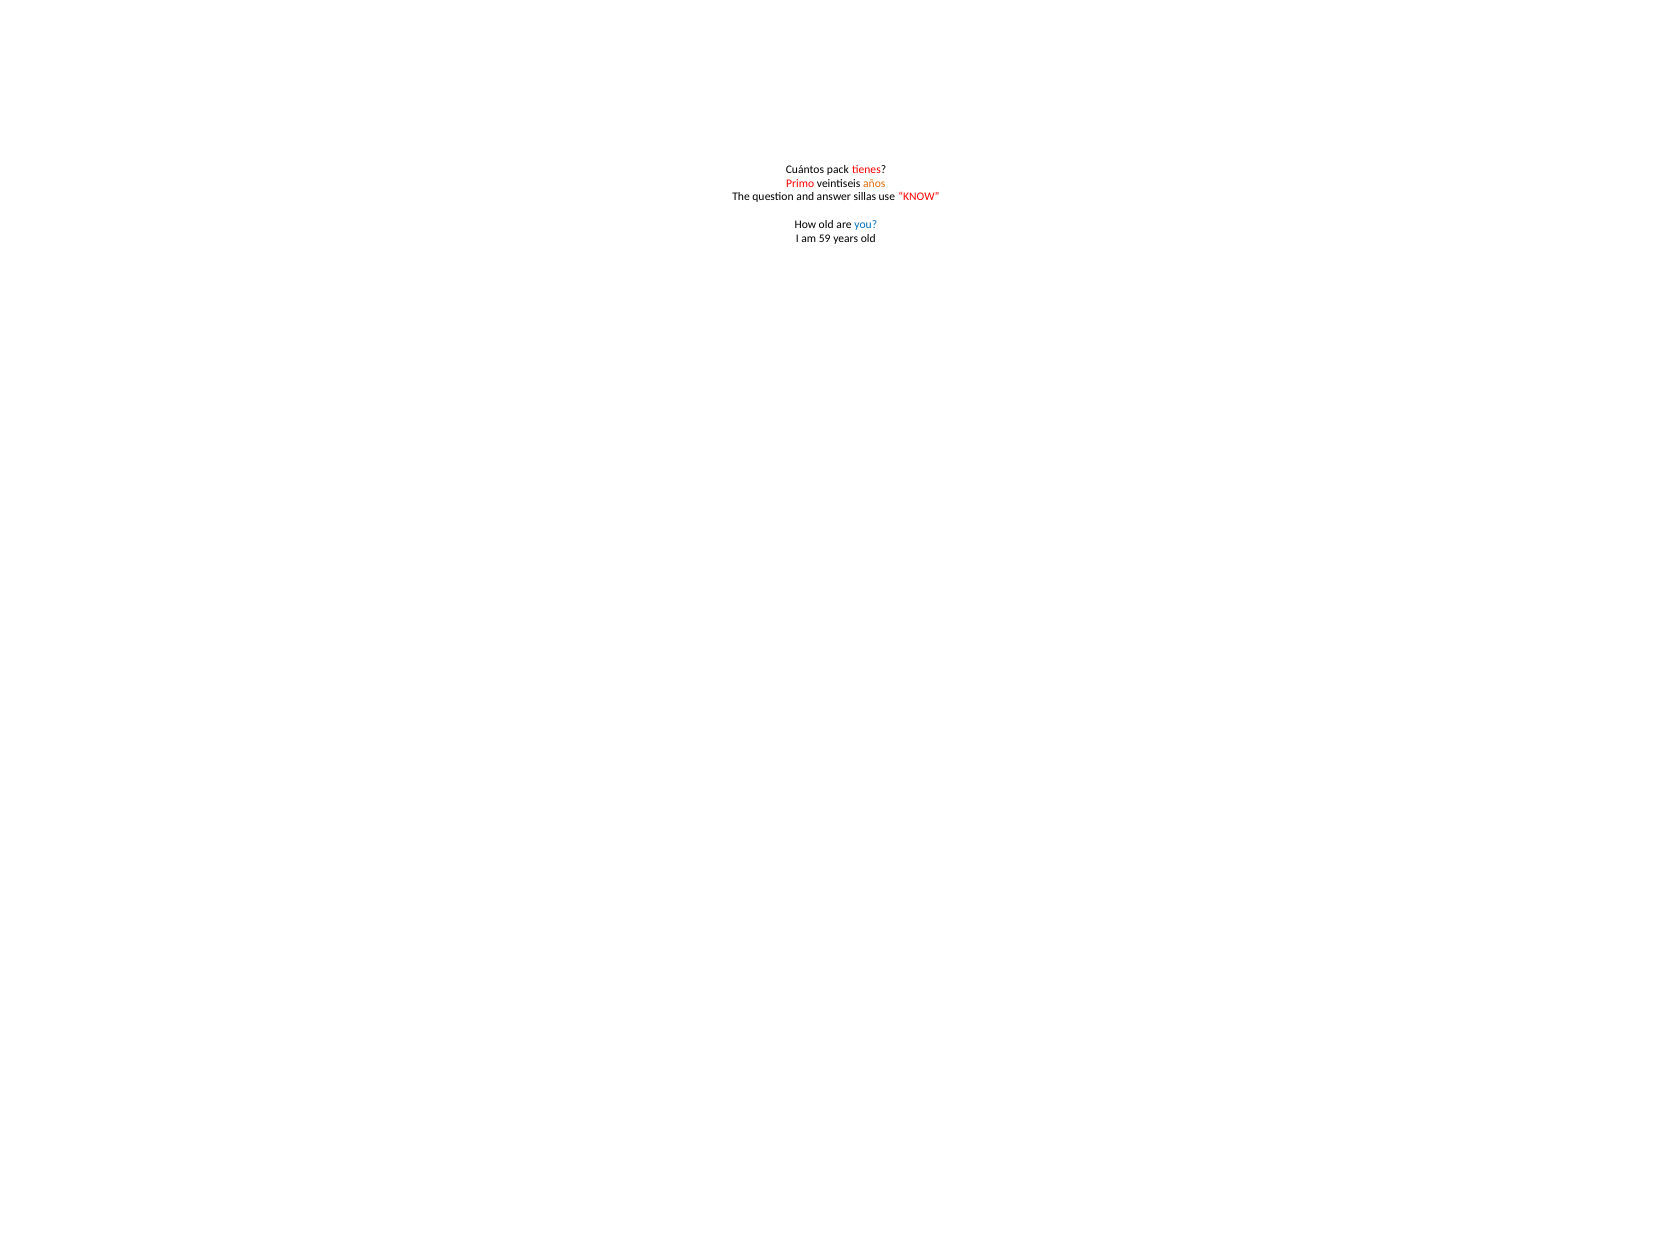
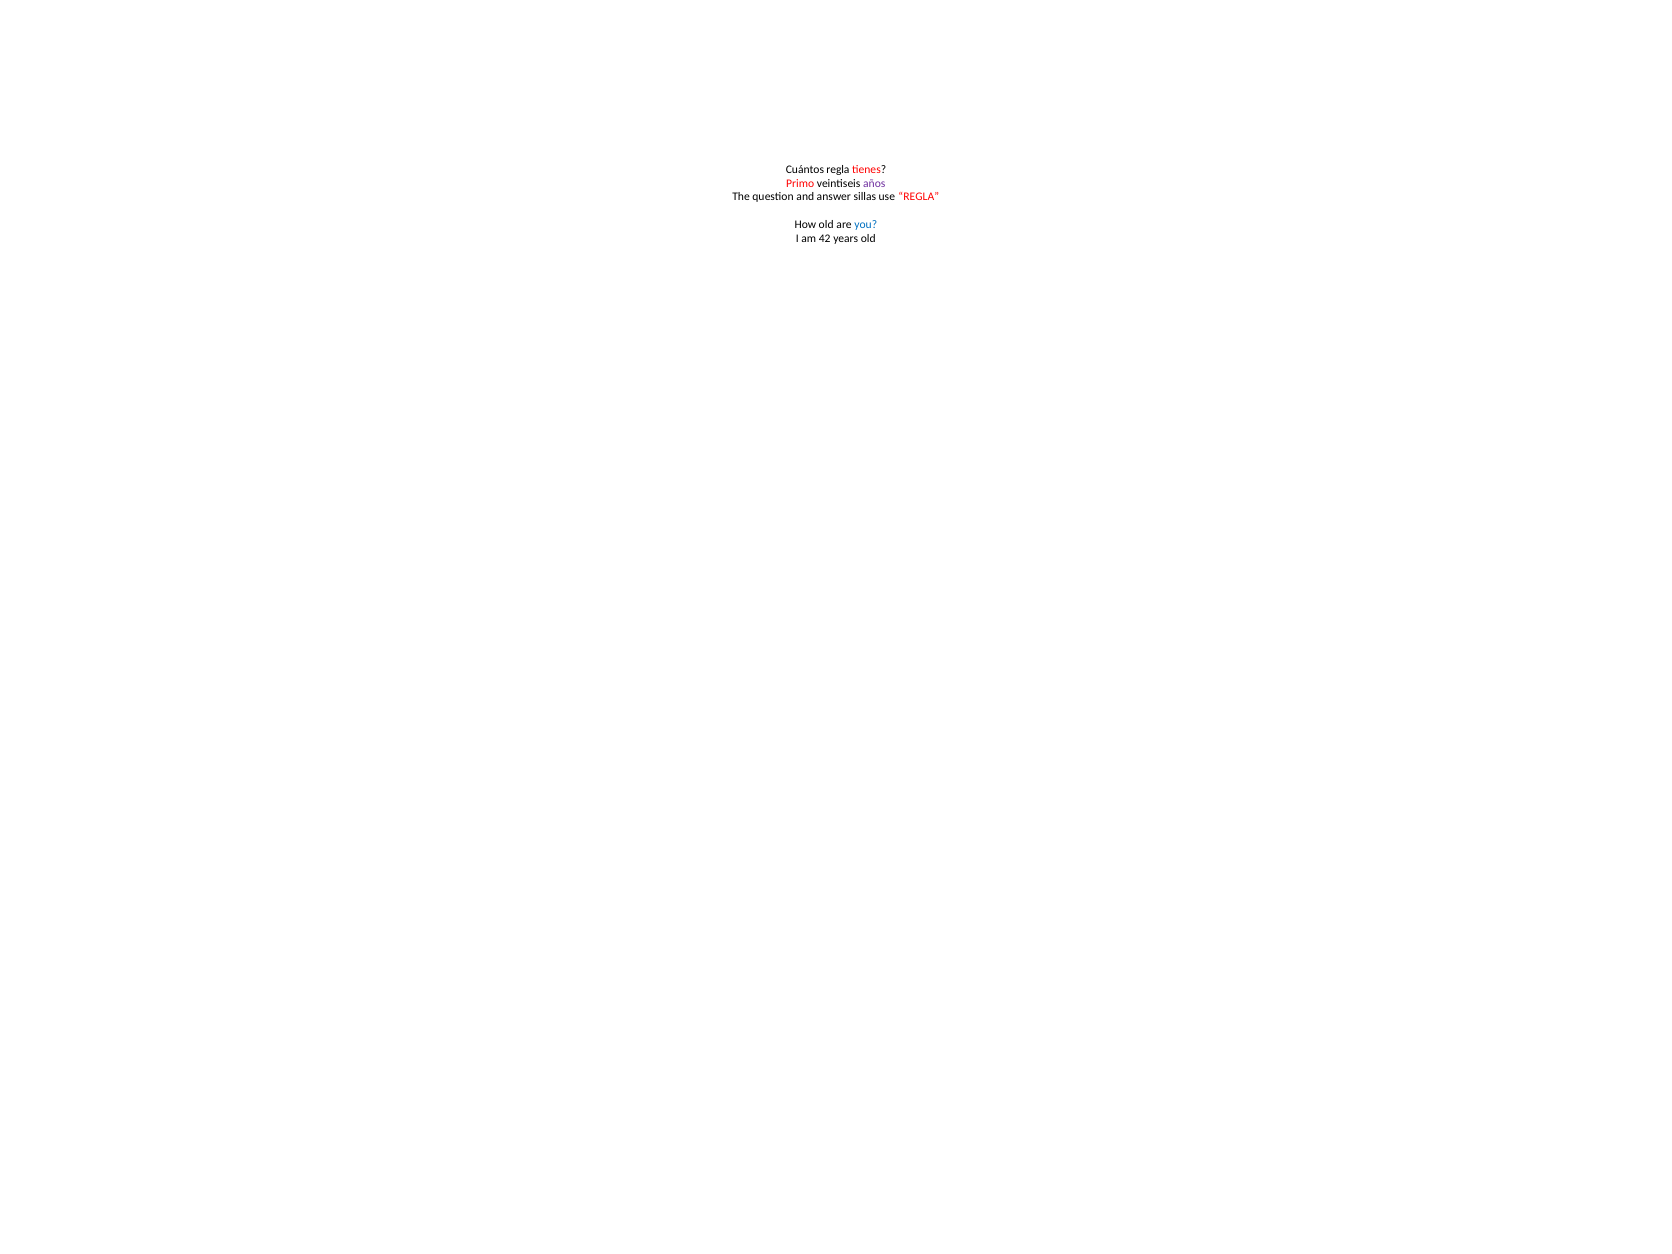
Cuántos pack: pack -> regla (838, 169)
años colour: orange -> purple (874, 183)
use KNOW: KNOW -> REGLA (919, 197)
59: 59 -> 42 (825, 239)
